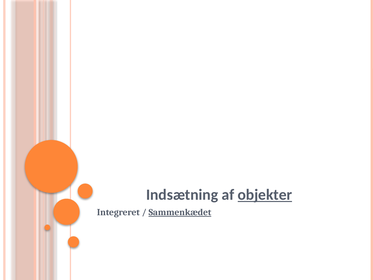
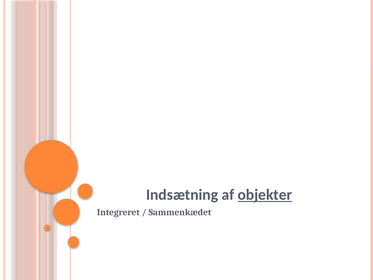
Sammenkædet underline: present -> none (180, 212)
